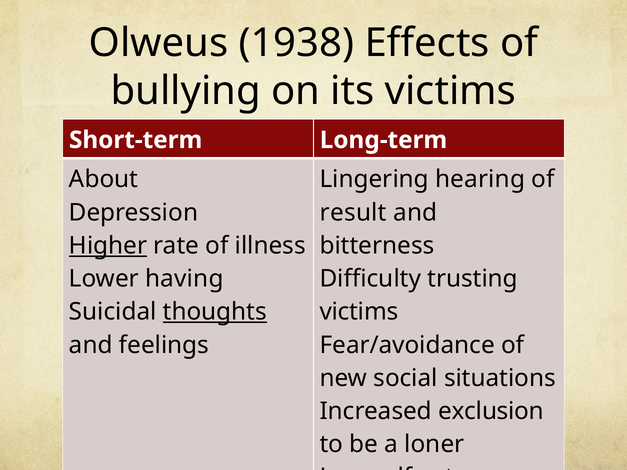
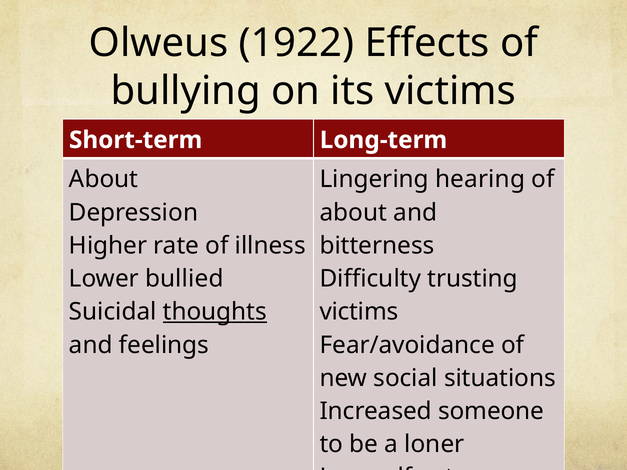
1938: 1938 -> 1922 (296, 43)
result: result -> about (353, 213)
Higher underline: present -> none (108, 246)
having: having -> bullied (184, 279)
exclusion: exclusion -> someone (491, 411)
